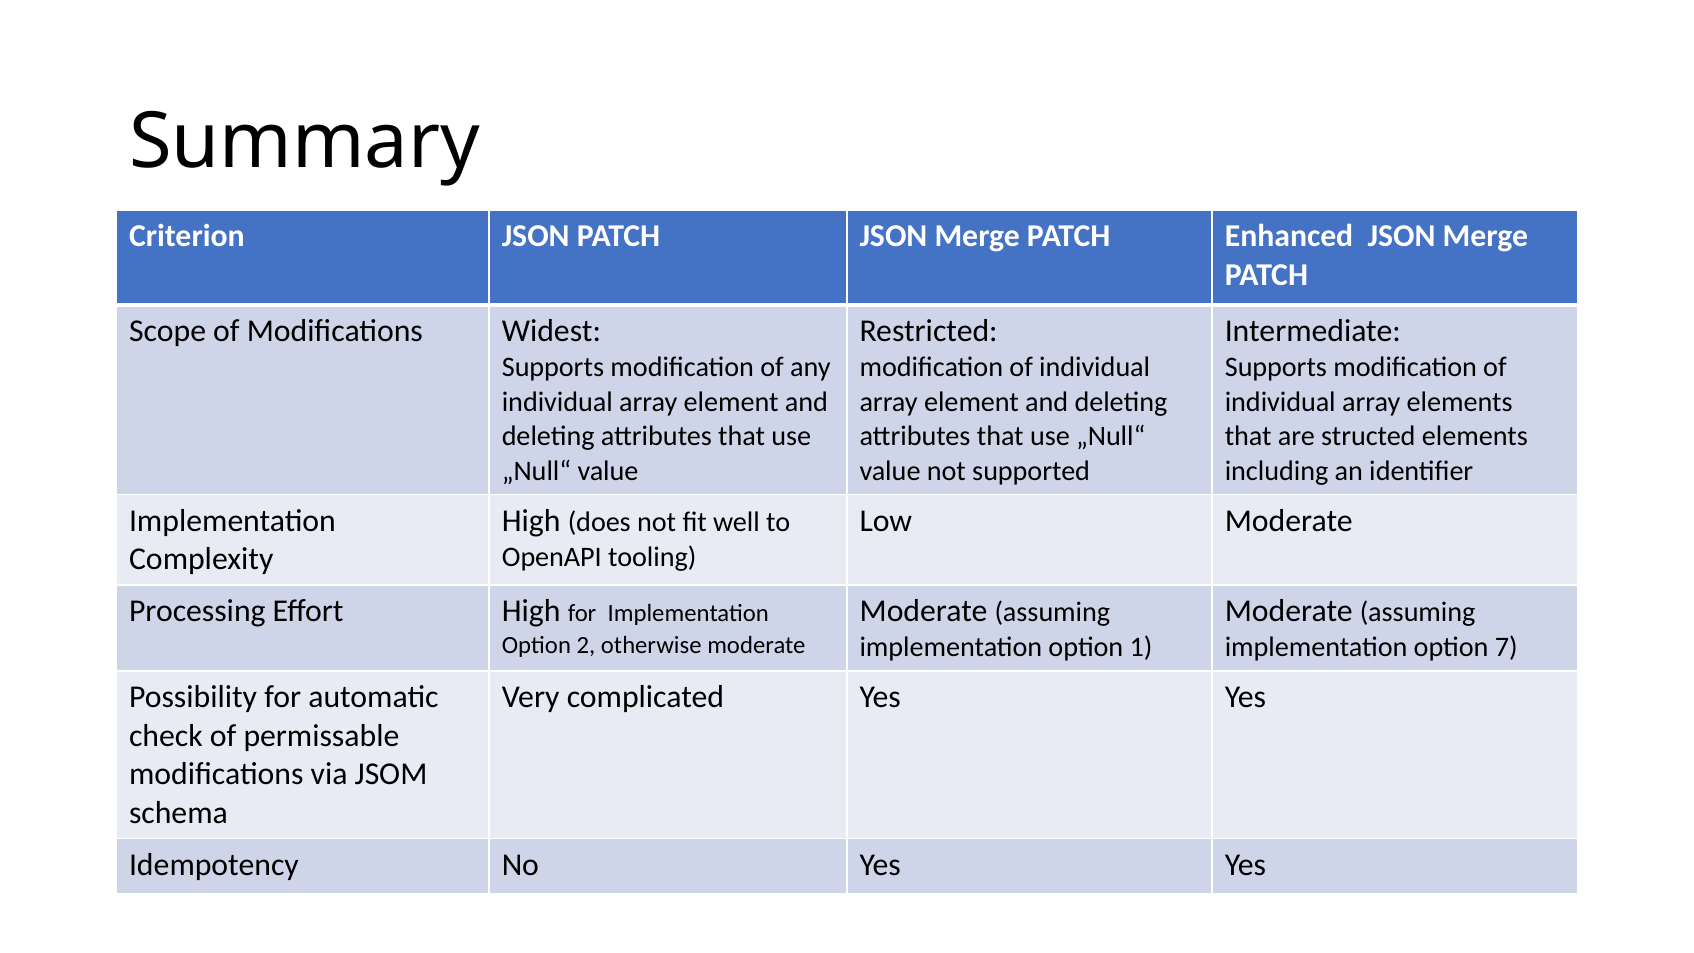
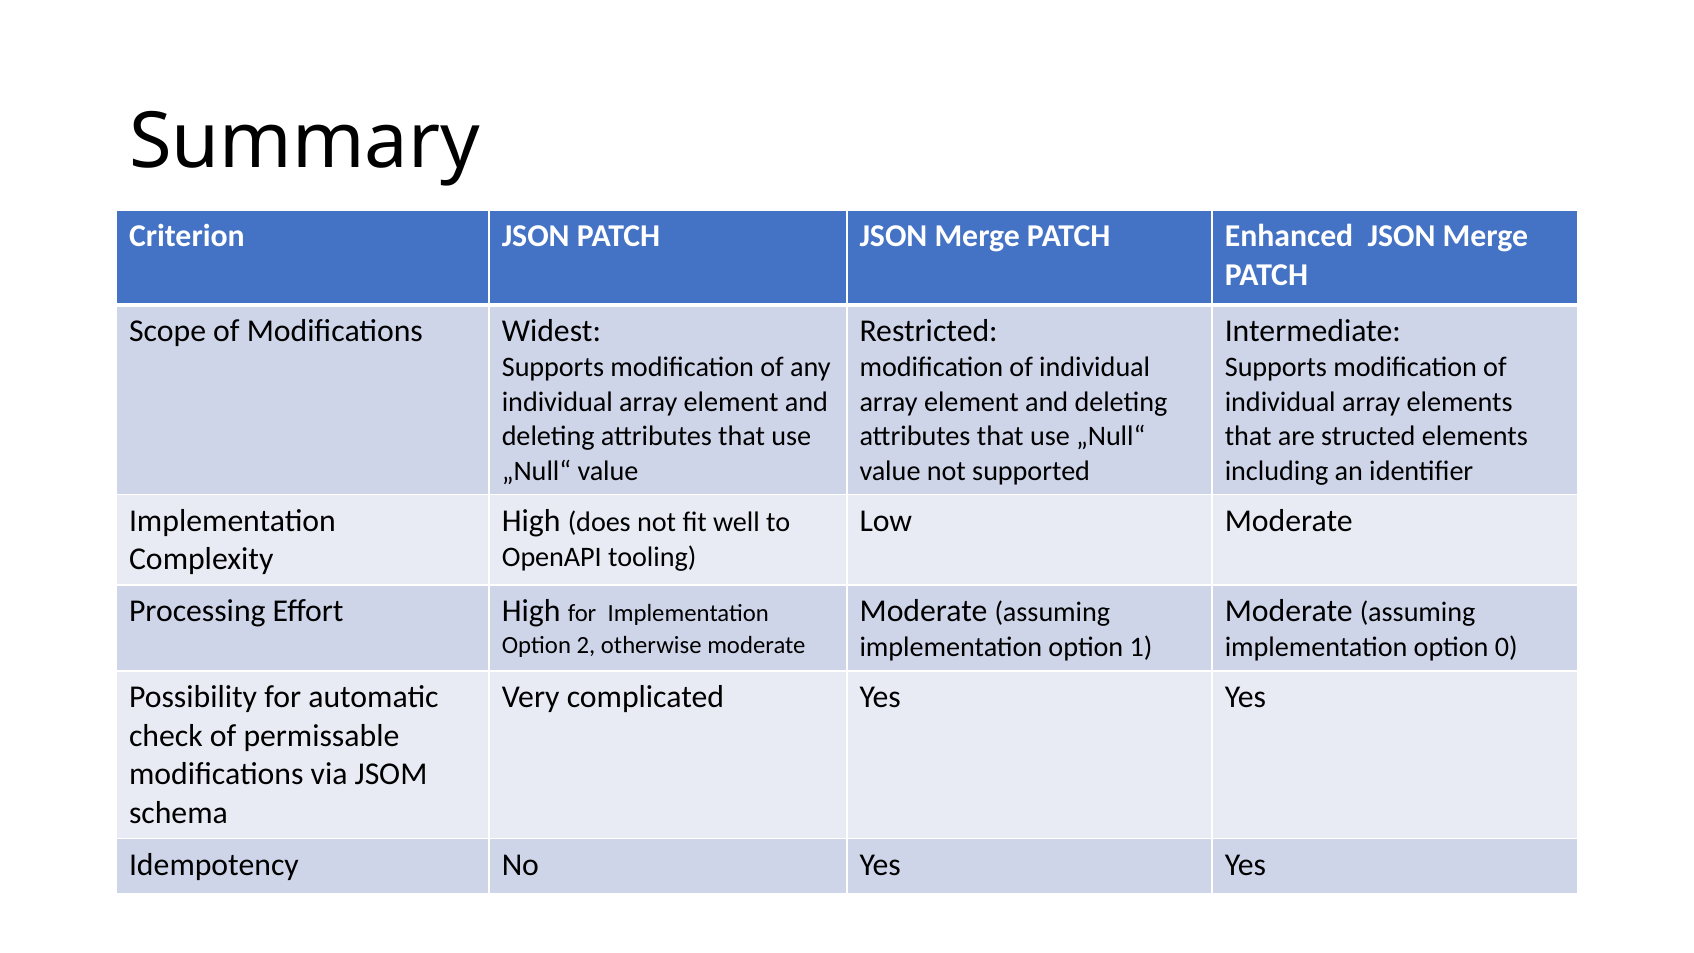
7: 7 -> 0 (1506, 647)
